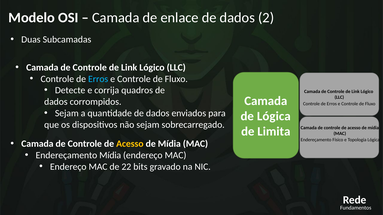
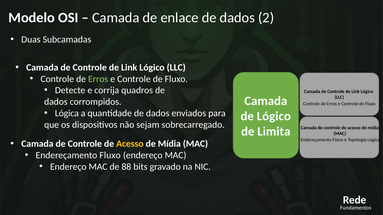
Erros colour: light blue -> light green (98, 79)
Sejam: Sejam -> Lógica (67, 113)
de Lógica: Lógica -> Lógico (274, 116)
Endereçamento Mídia: Mídia -> Fluxo (110, 155)
22: 22 -> 88 (126, 167)
